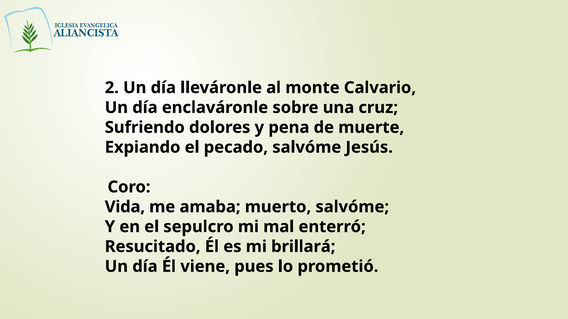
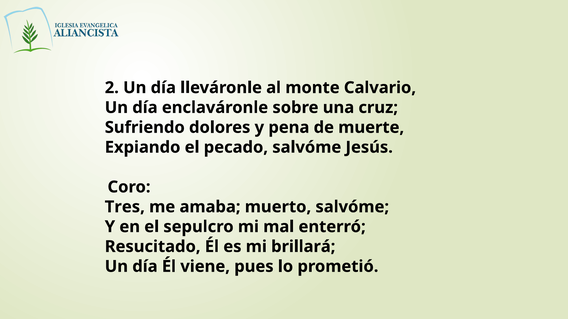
Vida: Vida -> Tres (125, 207)
